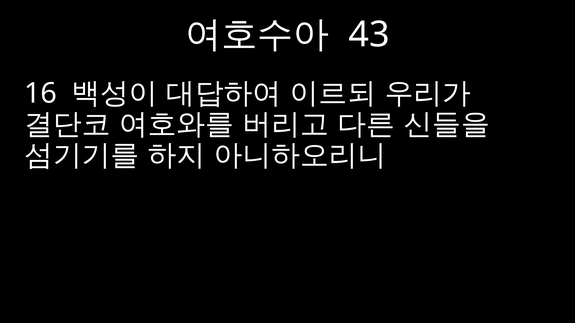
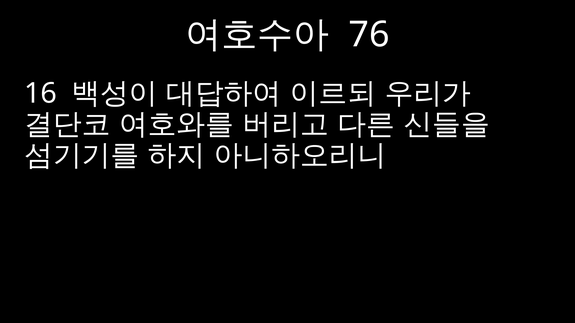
43: 43 -> 76 (369, 35)
